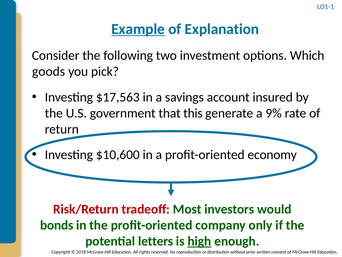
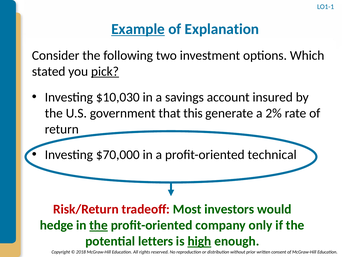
goods: goods -> stated (49, 71)
pick underline: none -> present (105, 71)
$17,563: $17,563 -> $10,030 (118, 97)
9%: 9% -> 2% (274, 113)
$10,600: $10,600 -> $70,000 (118, 155)
economy: economy -> technical (272, 155)
bonds: bonds -> hedge (57, 225)
the underline: none -> present (99, 225)
